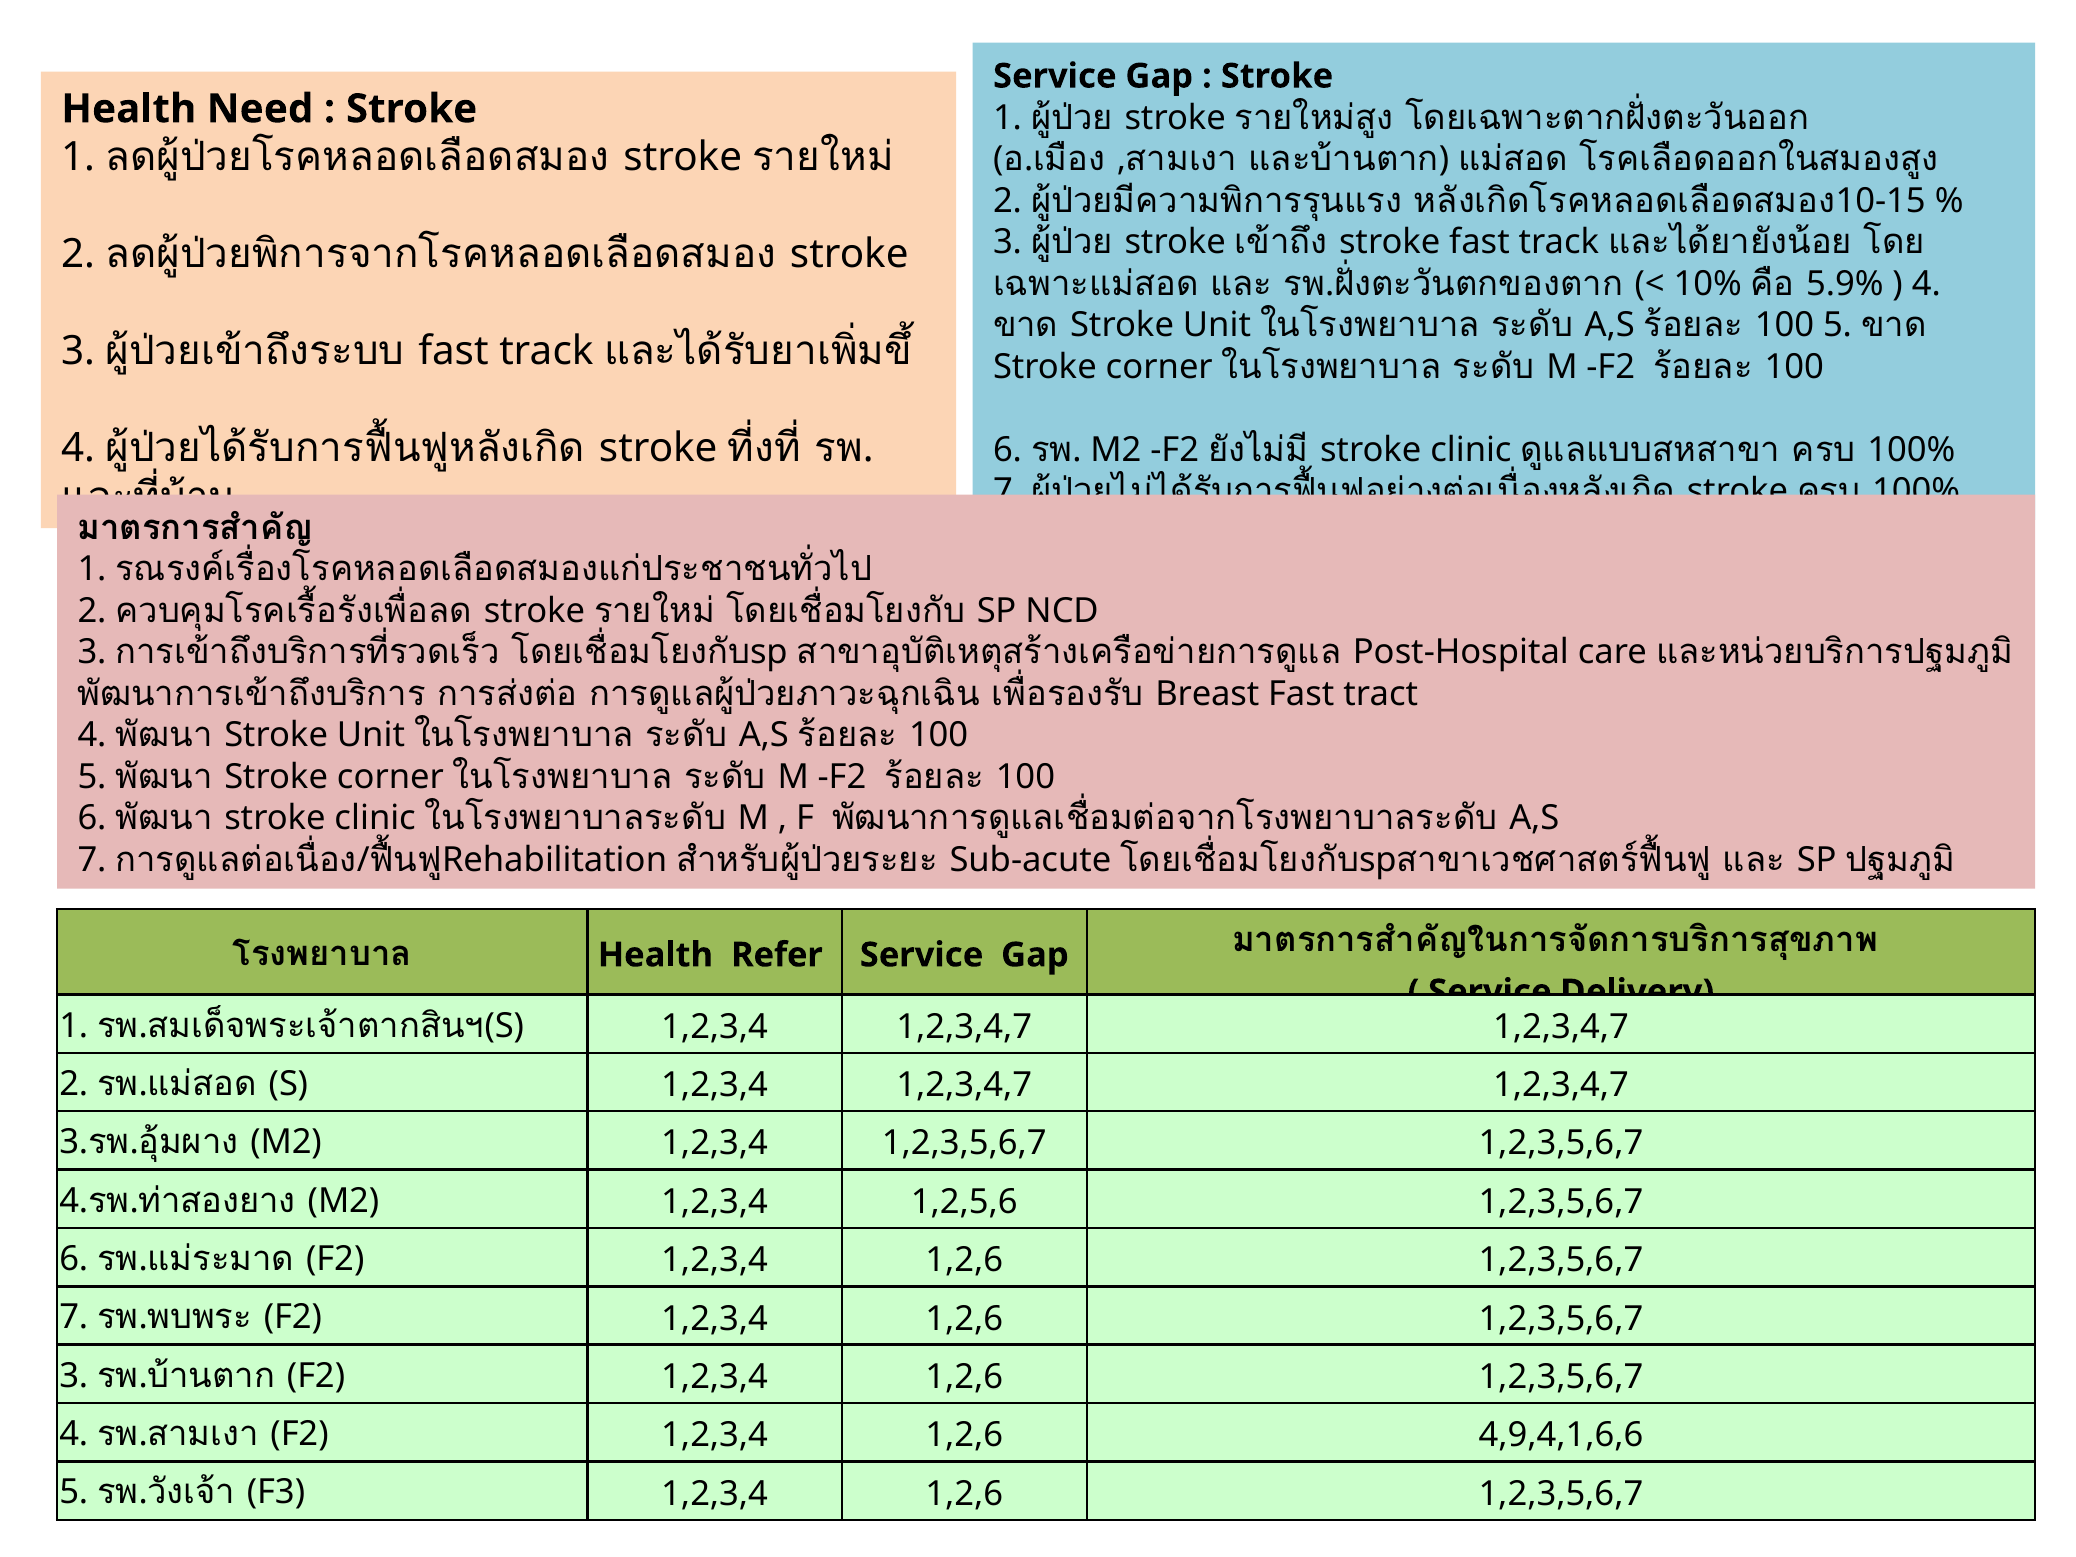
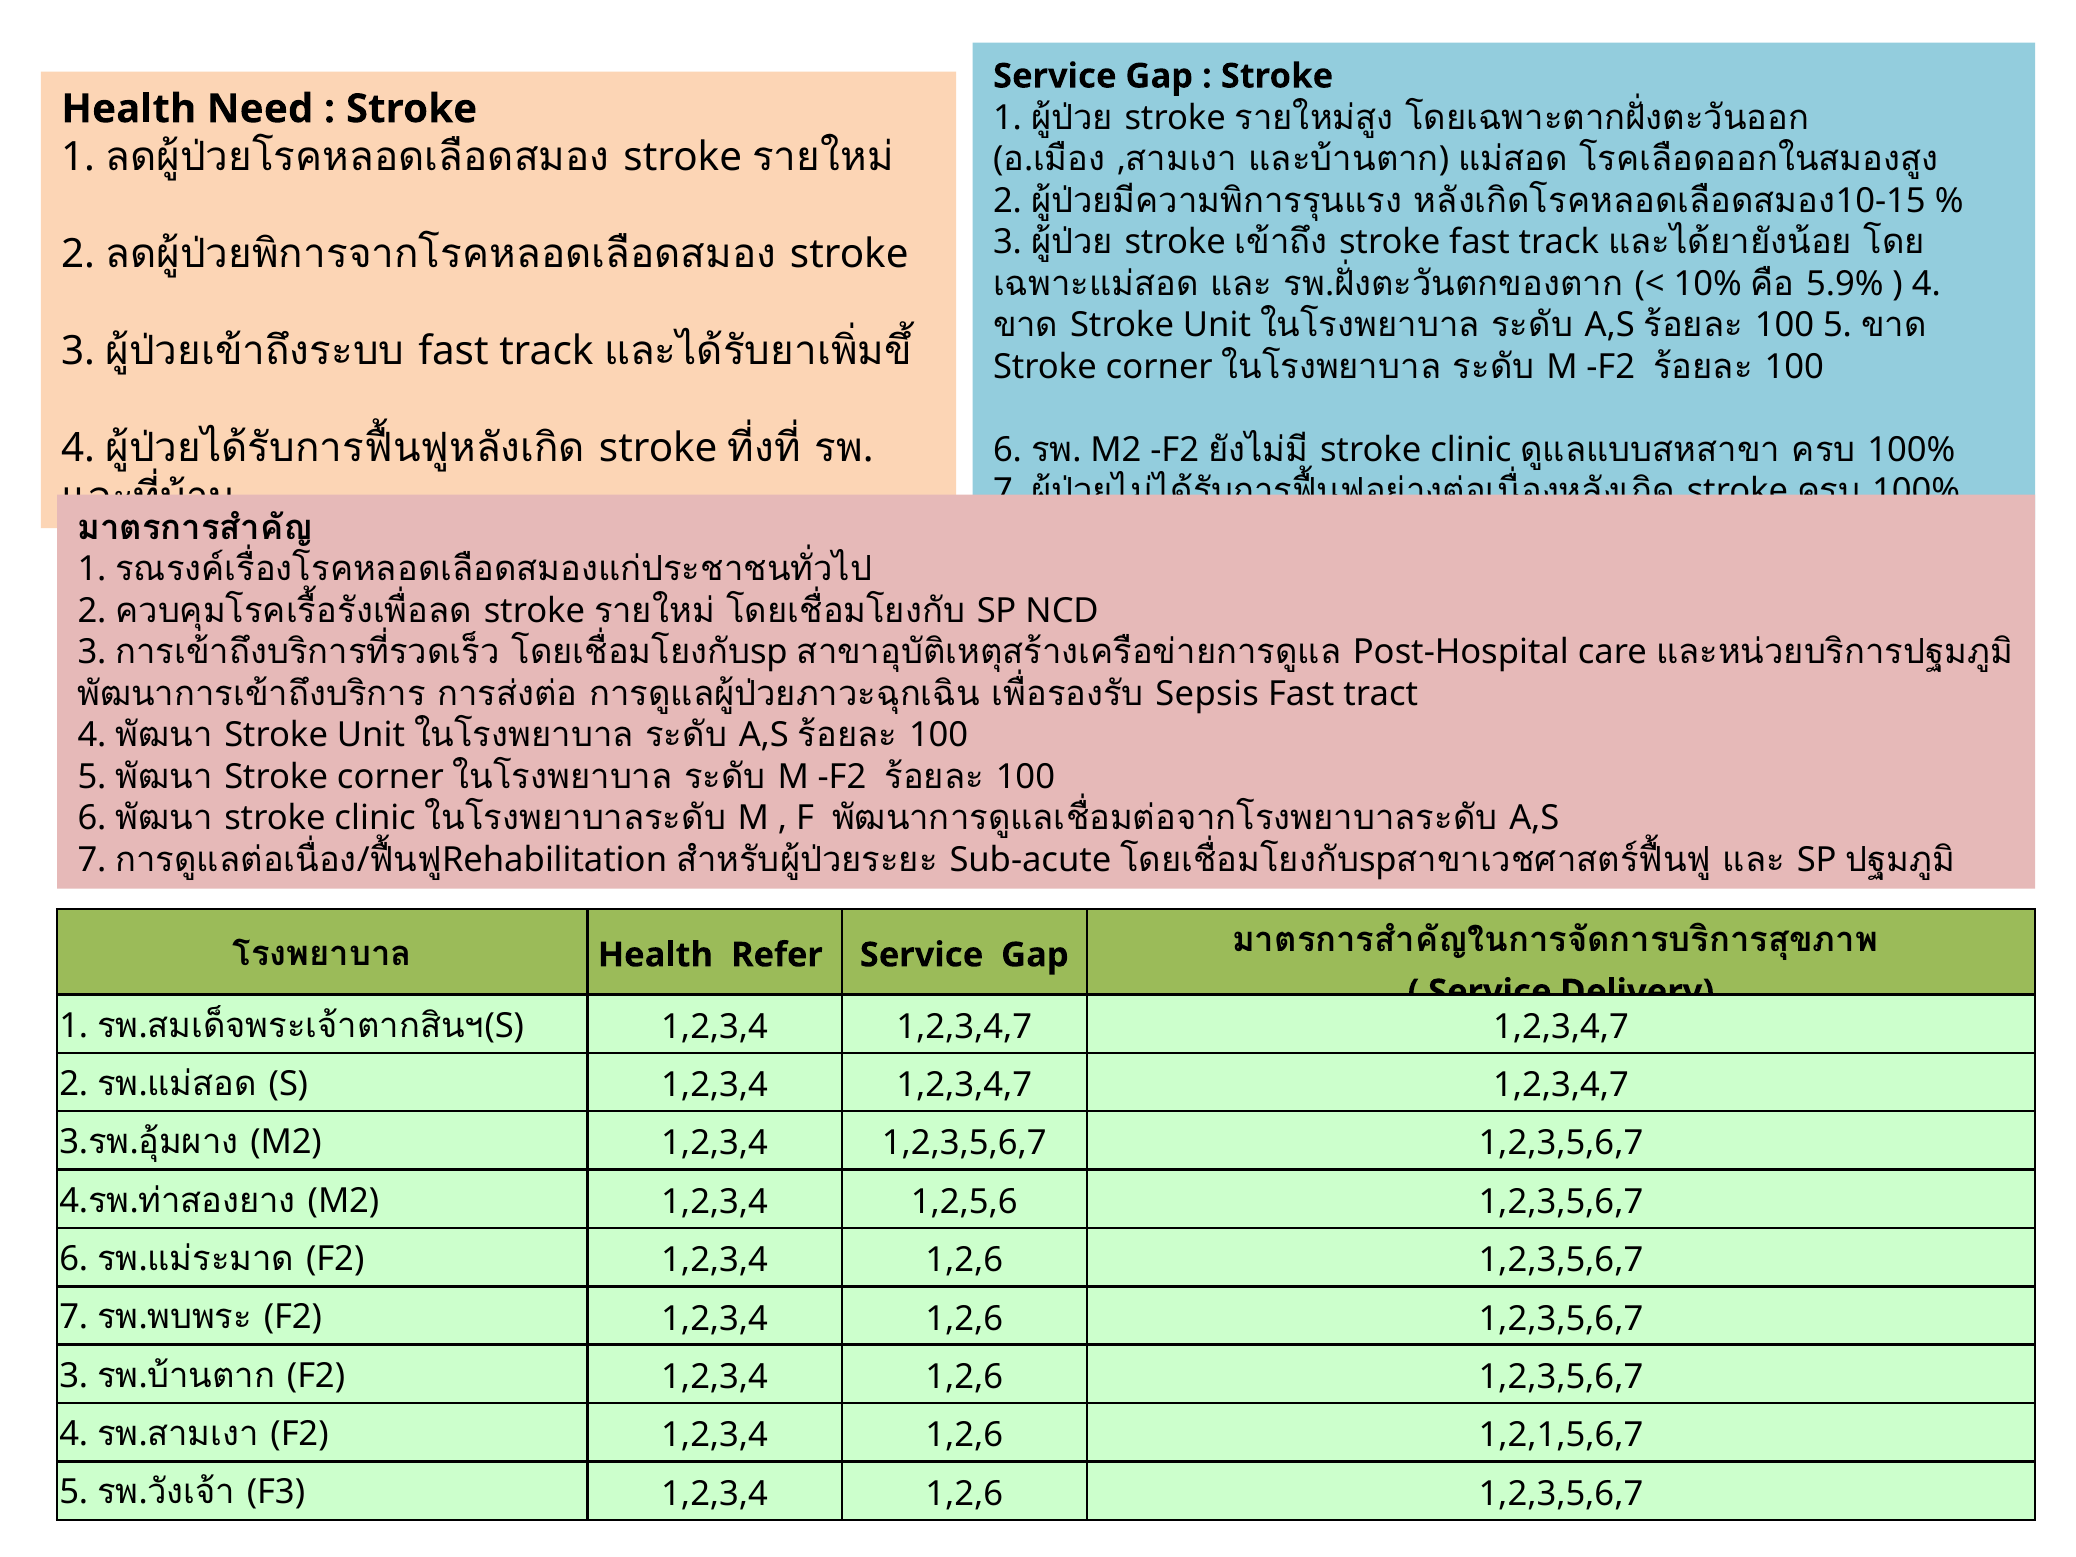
Breast: Breast -> Sepsis (1207, 694)
4,9,4,1,6,6: 4,9,4,1,6,6 -> 1,2,1,5,6,7 (1561, 1435)
